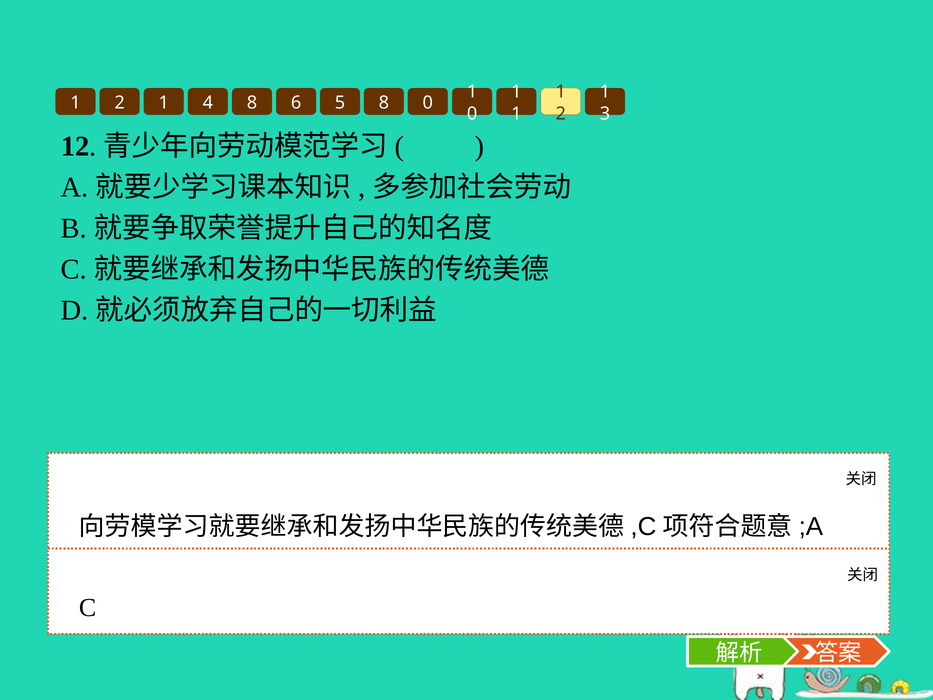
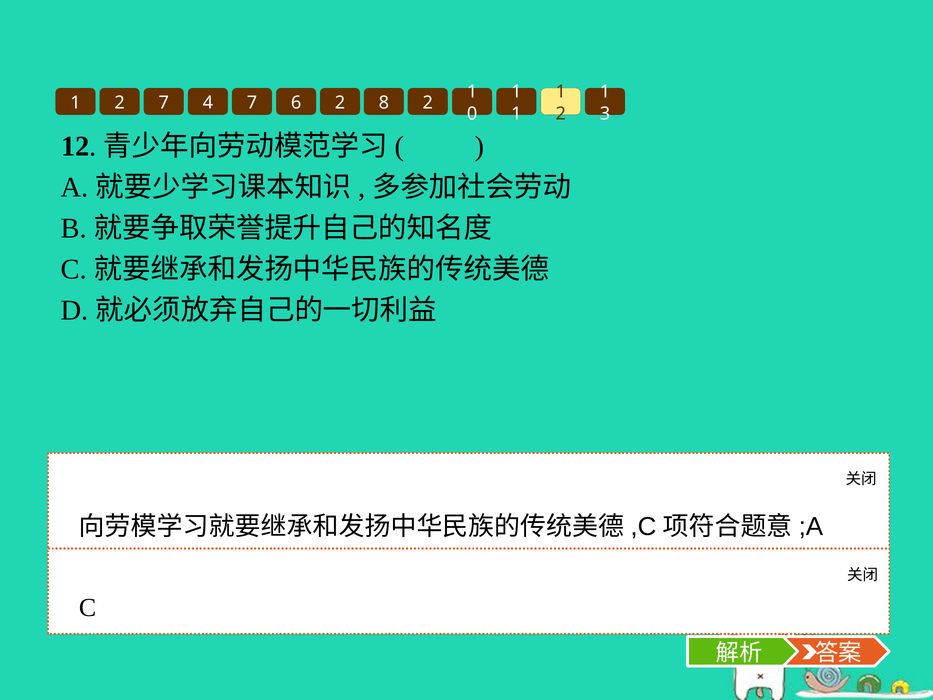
1: 1 -> 7 (164, 103)
4 8: 8 -> 7 (252, 103)
6 5: 5 -> 2 (340, 103)
8 0: 0 -> 2 (428, 103)
